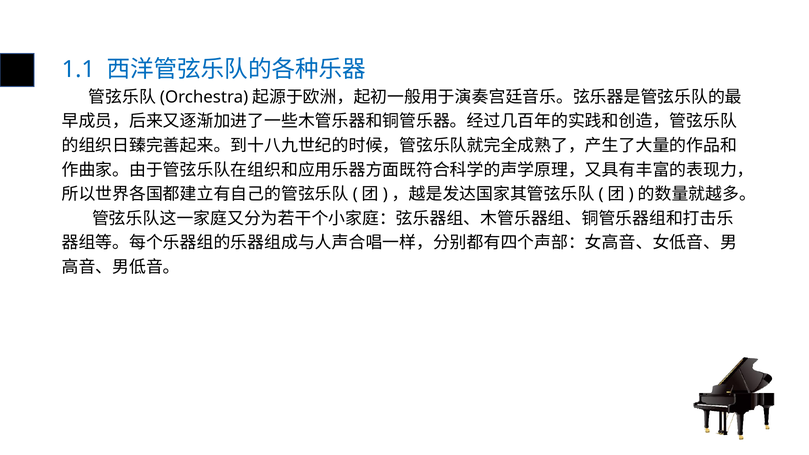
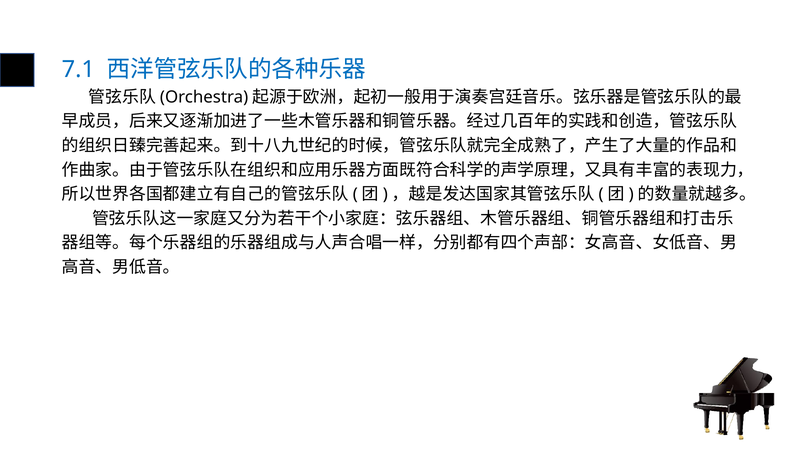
1.1: 1.1 -> 7.1 (78, 69)
